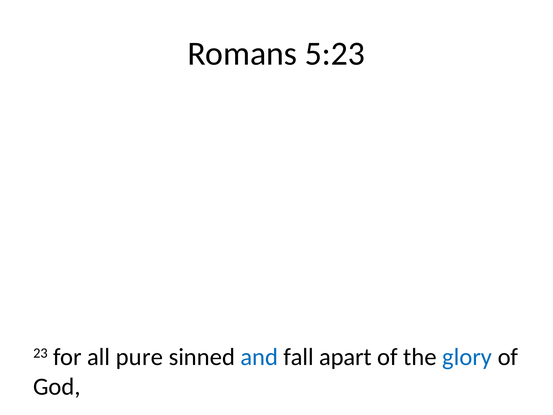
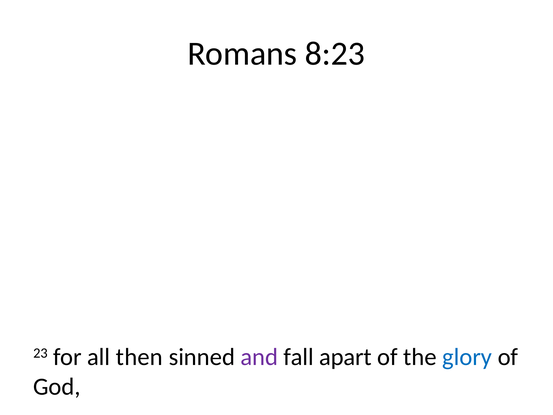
5:23: 5:23 -> 8:23 (335, 54)
pure: pure -> then (139, 357)
and colour: blue -> purple (259, 357)
